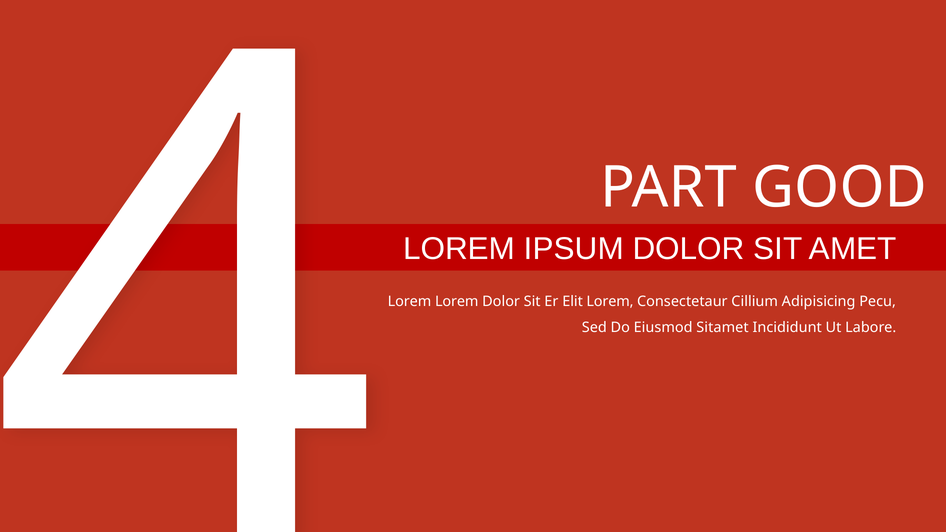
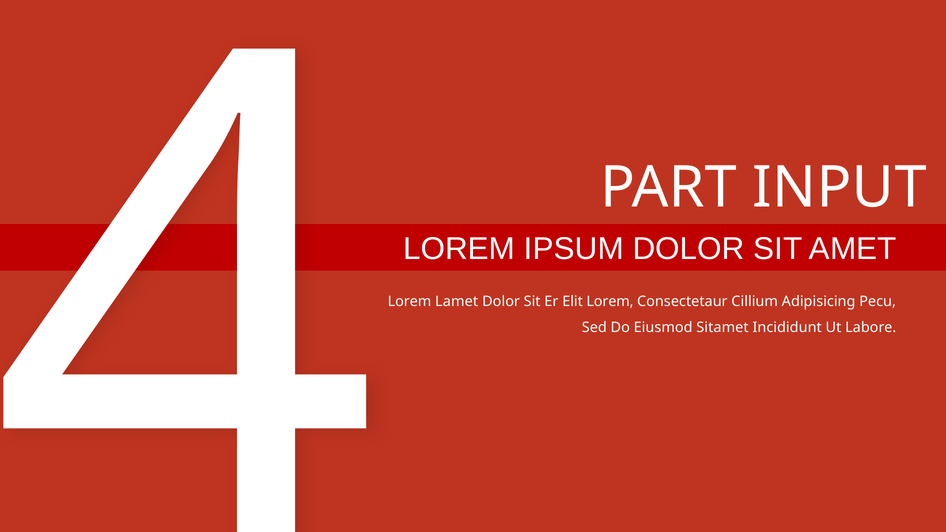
GOOD: GOOD -> INPUT (839, 188)
Lorem Lorem: Lorem -> Lamet (457, 301)
